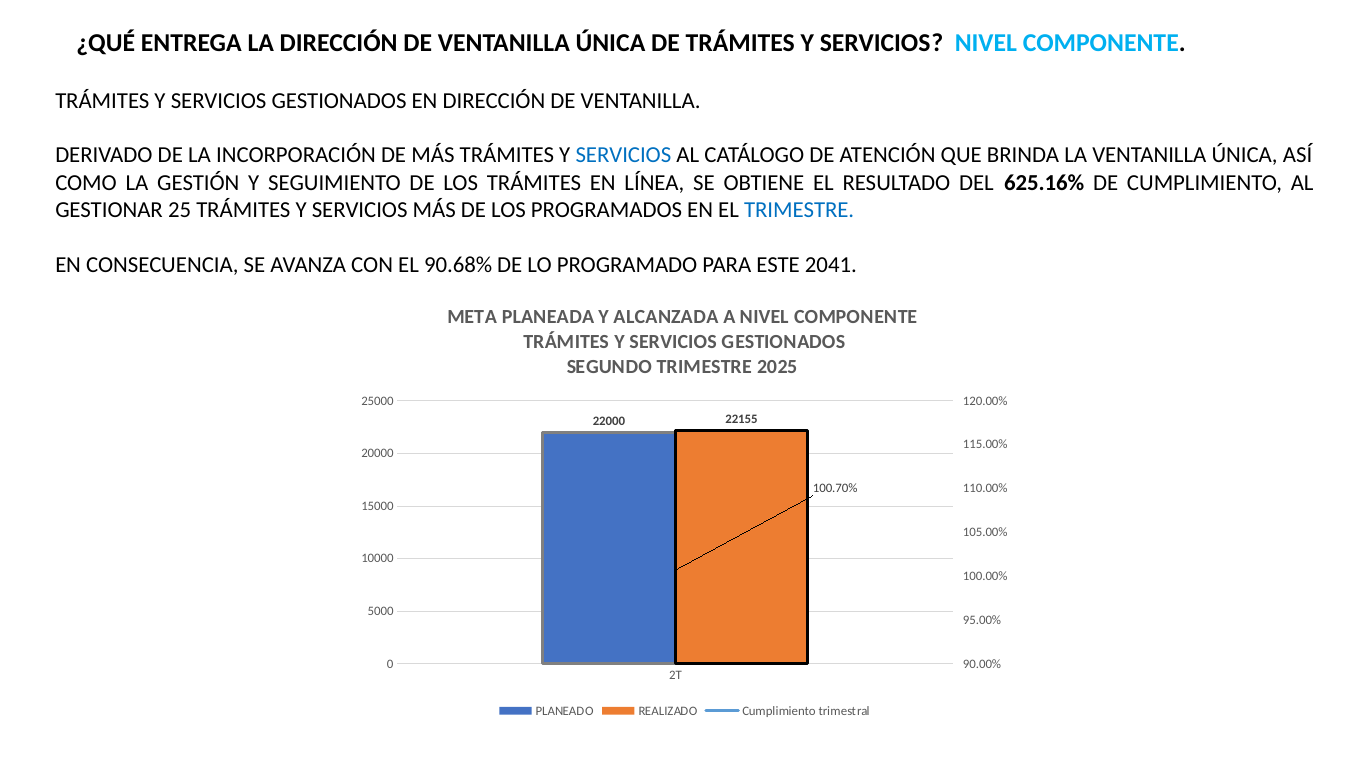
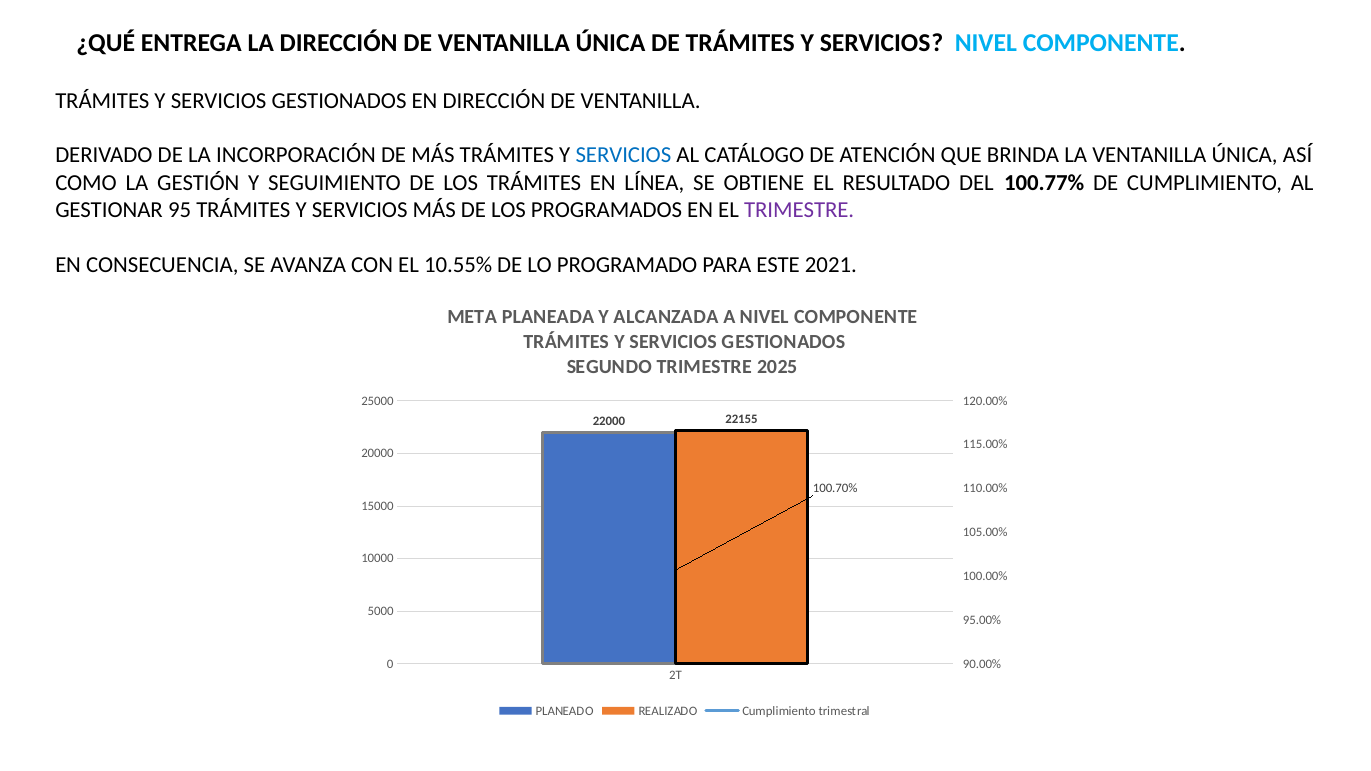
625.16%: 625.16% -> 100.77% (1044, 183)
25: 25 -> 95 (180, 210)
TRIMESTRE colour: blue -> purple (799, 210)
90.68%: 90.68% -> 10.55% (458, 265)
2041: 2041 -> 2021 (831, 265)
